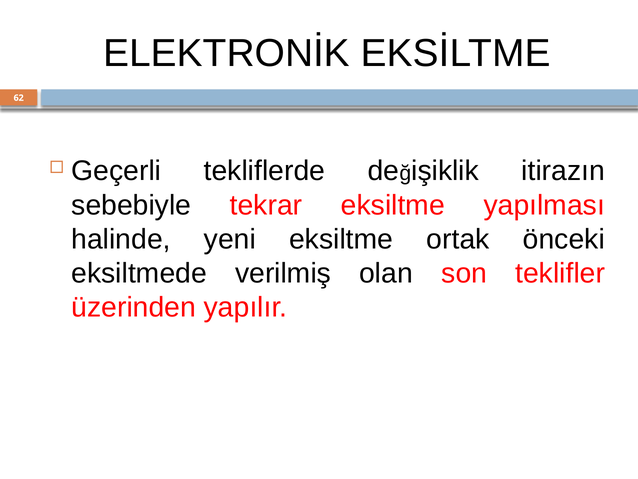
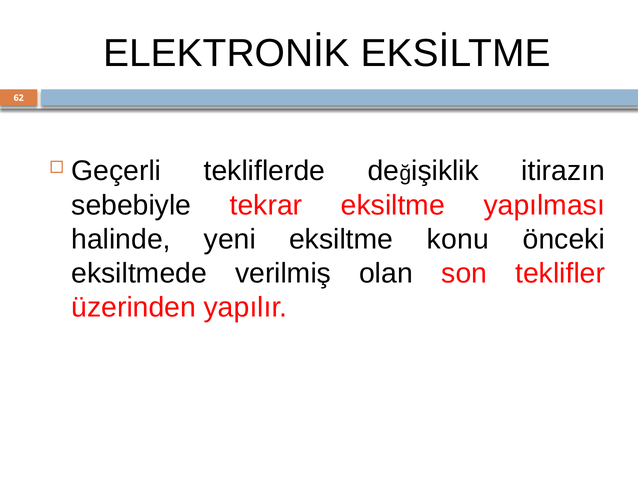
ortak: ortak -> konu (458, 239)
